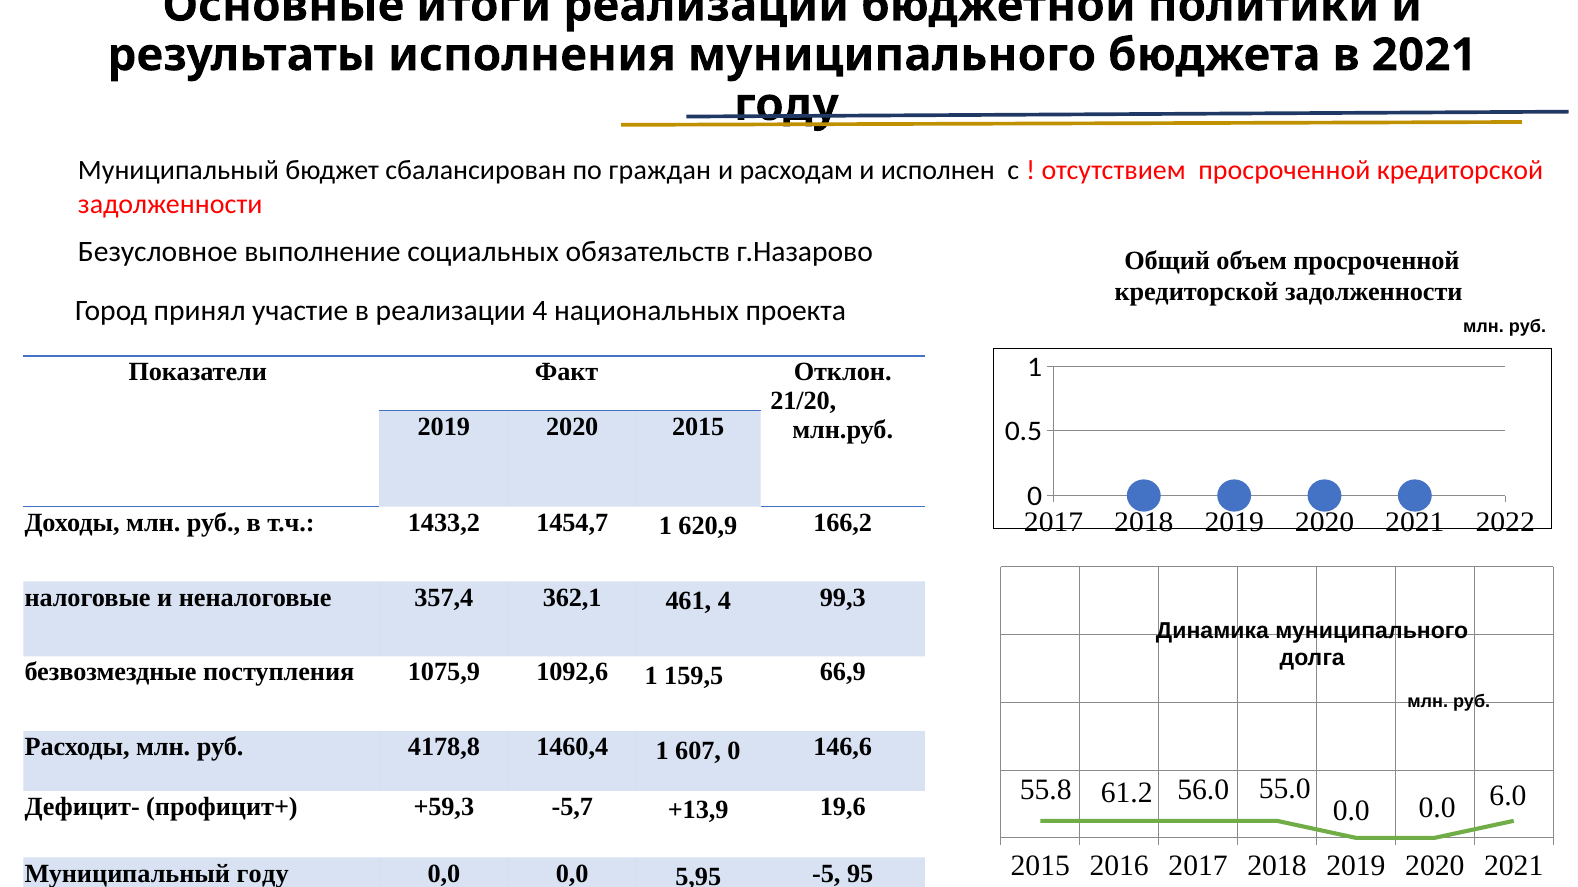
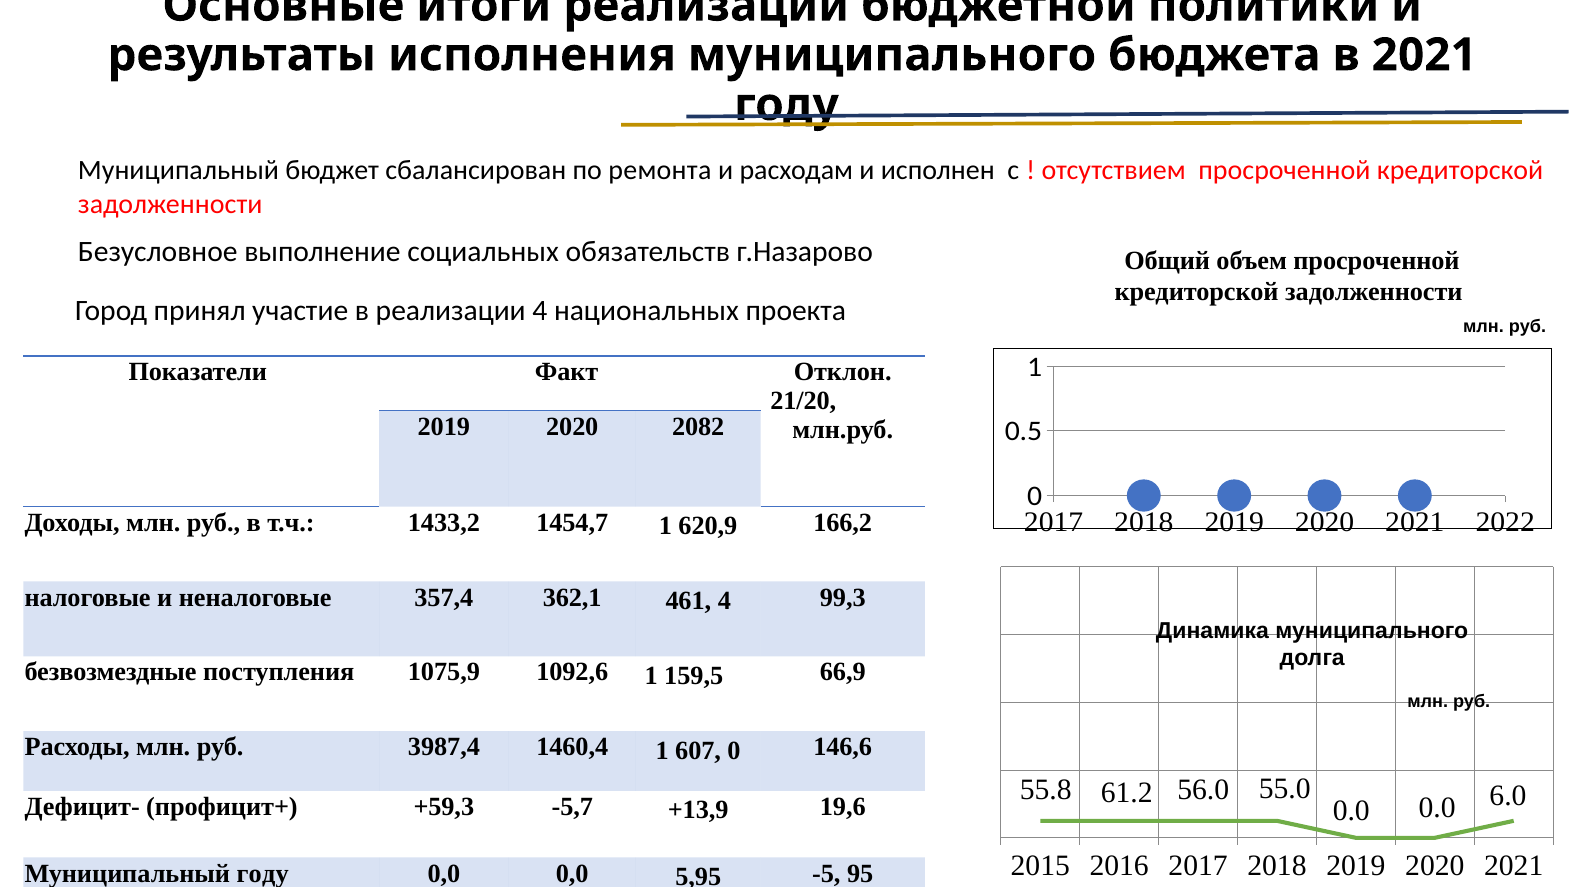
граждан: граждан -> ремонта (660, 171)
2020 2015: 2015 -> 2082 (698, 427)
4178,8: 4178,8 -> 3987,4 (444, 748)
